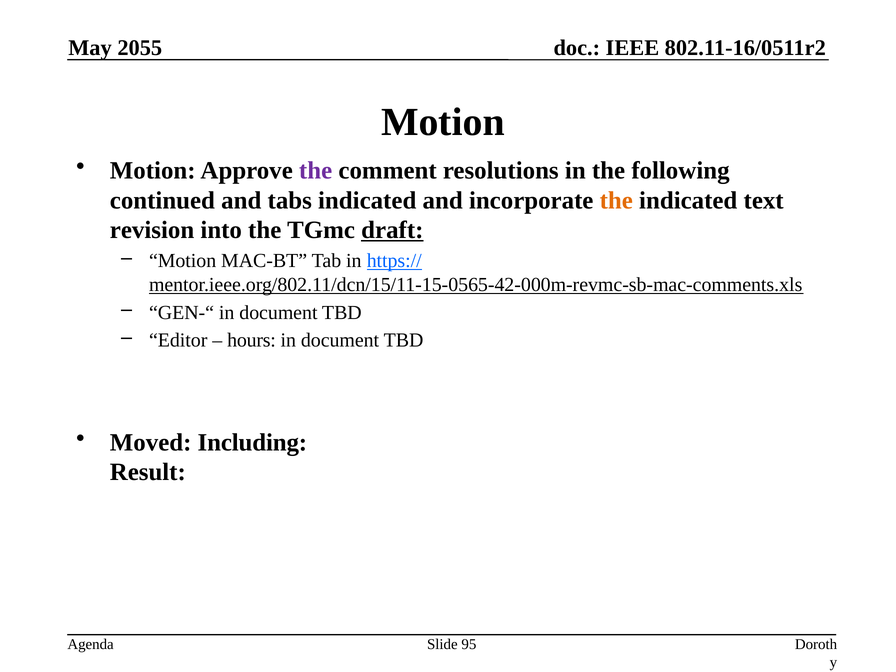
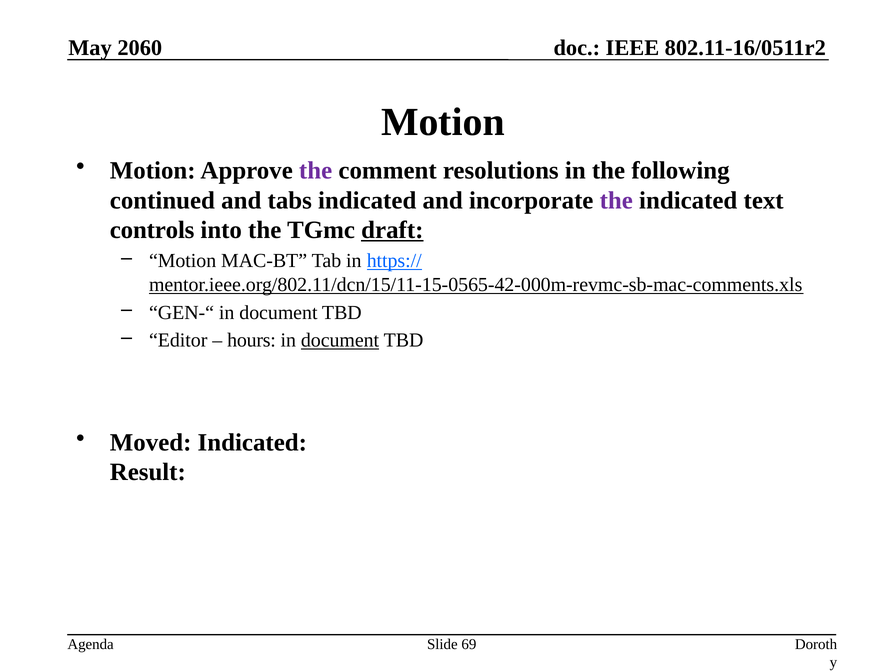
2055: 2055 -> 2060 (140, 48)
the colour: orange -> purple (616, 200)
revision: revision -> controls (152, 230)
document underline: none -> present (340, 340)
Moved Including: Including -> Indicated (252, 442)
95: 95 -> 69 (469, 644)
